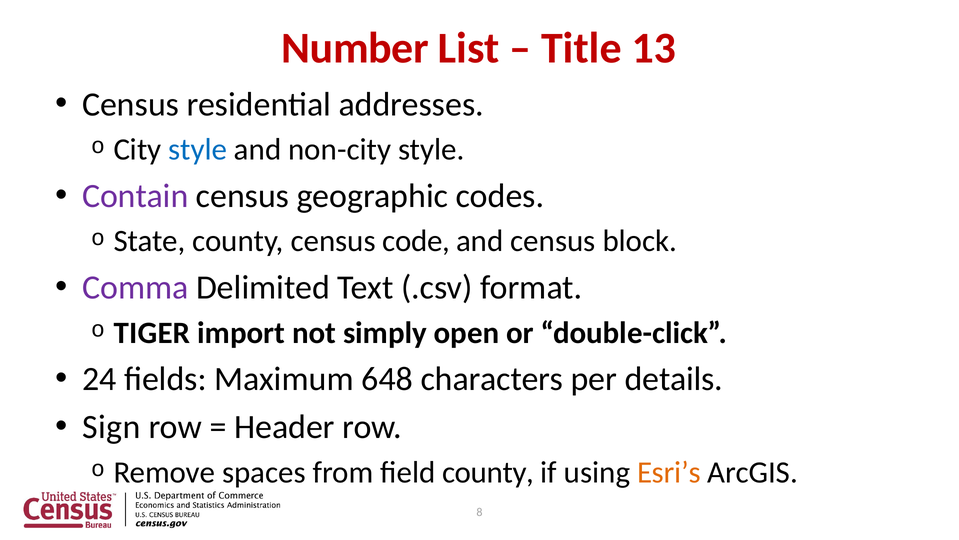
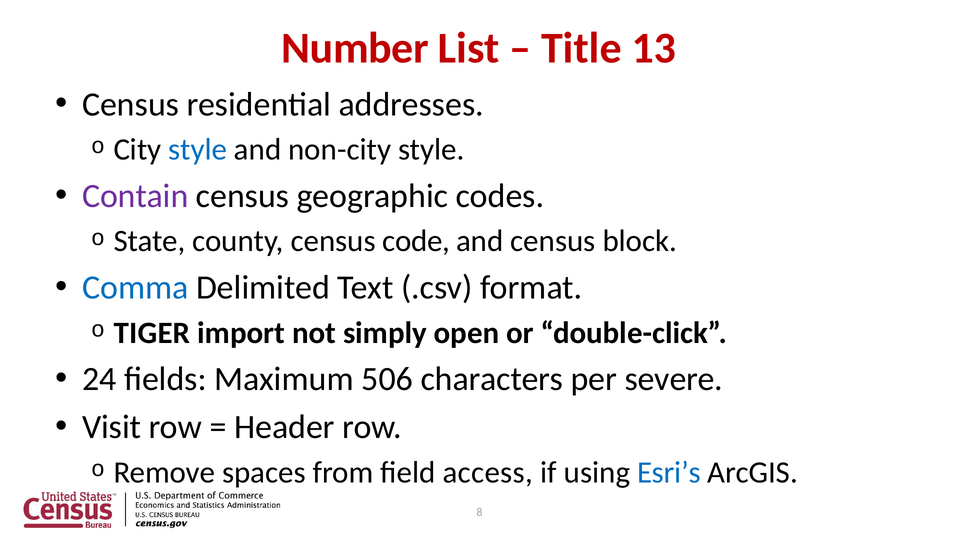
Comma colour: purple -> blue (135, 287)
648: 648 -> 506 (387, 379)
details: details -> severe (674, 379)
Sign: Sign -> Visit (112, 427)
field county: county -> access (488, 472)
Esri’s colour: orange -> blue (669, 472)
